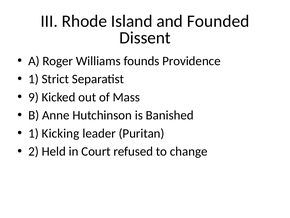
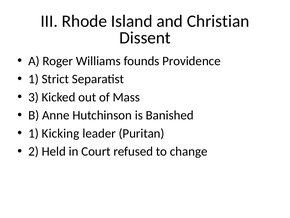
Founded: Founded -> Christian (218, 21)
9: 9 -> 3 (33, 97)
